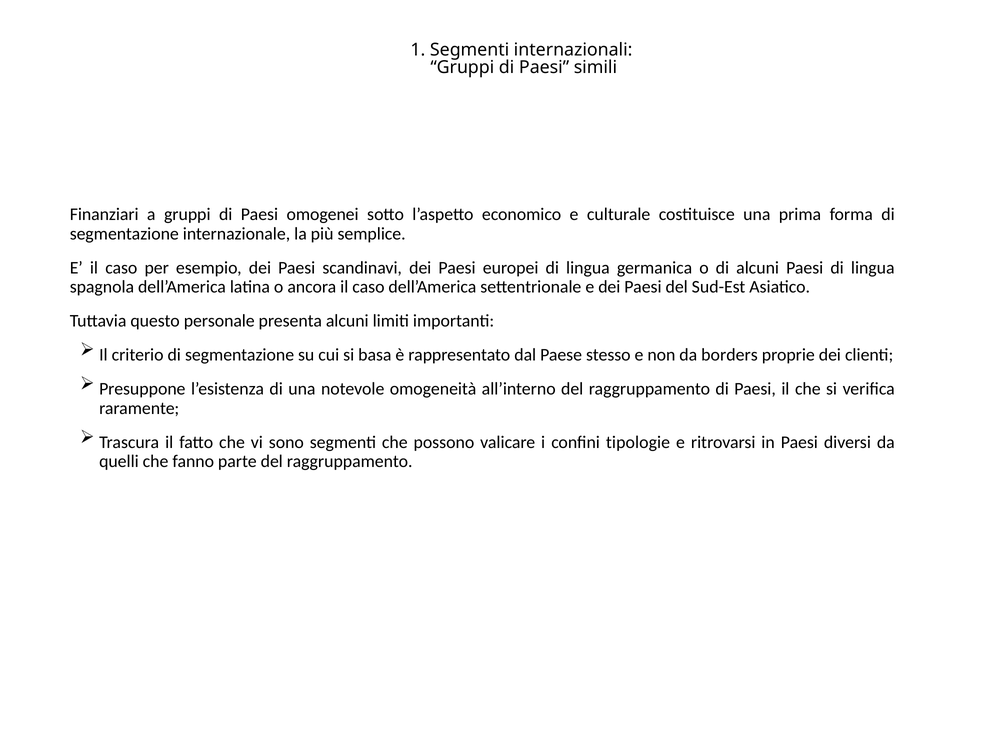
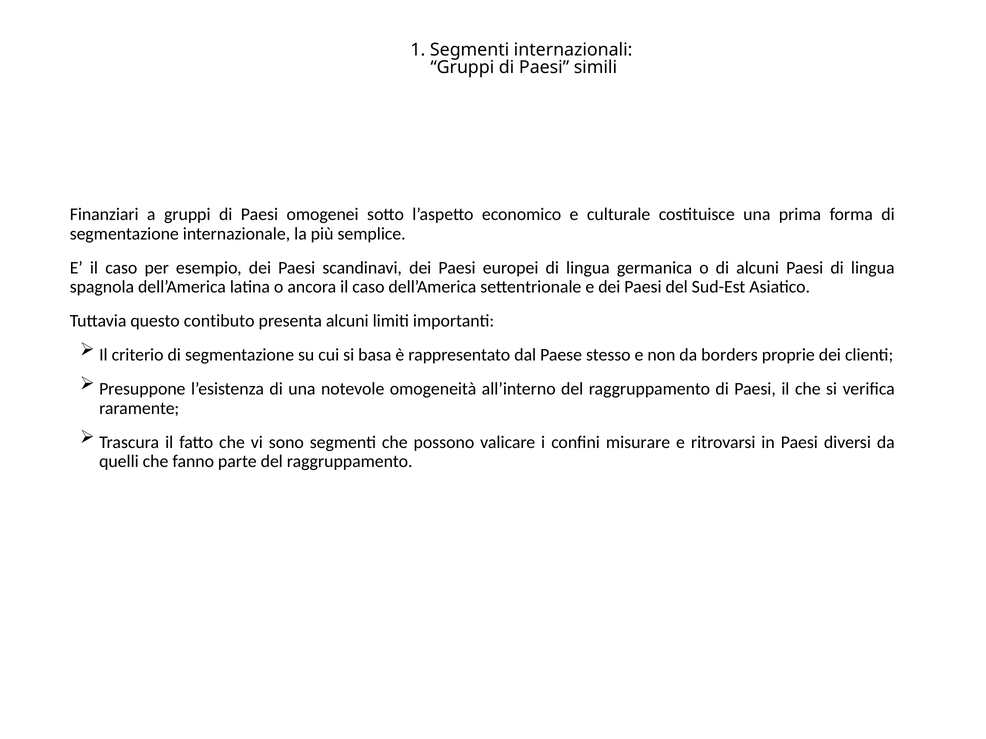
personale: personale -> contibuto (219, 321)
tipologie: tipologie -> misurare (638, 443)
